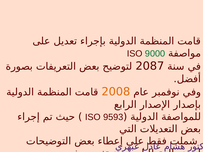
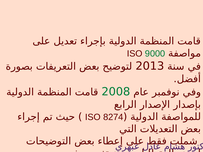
2087: 2087 -> 2013 (150, 66)
2008 colour: orange -> green (116, 92)
9593: 9593 -> 8274 (113, 117)
